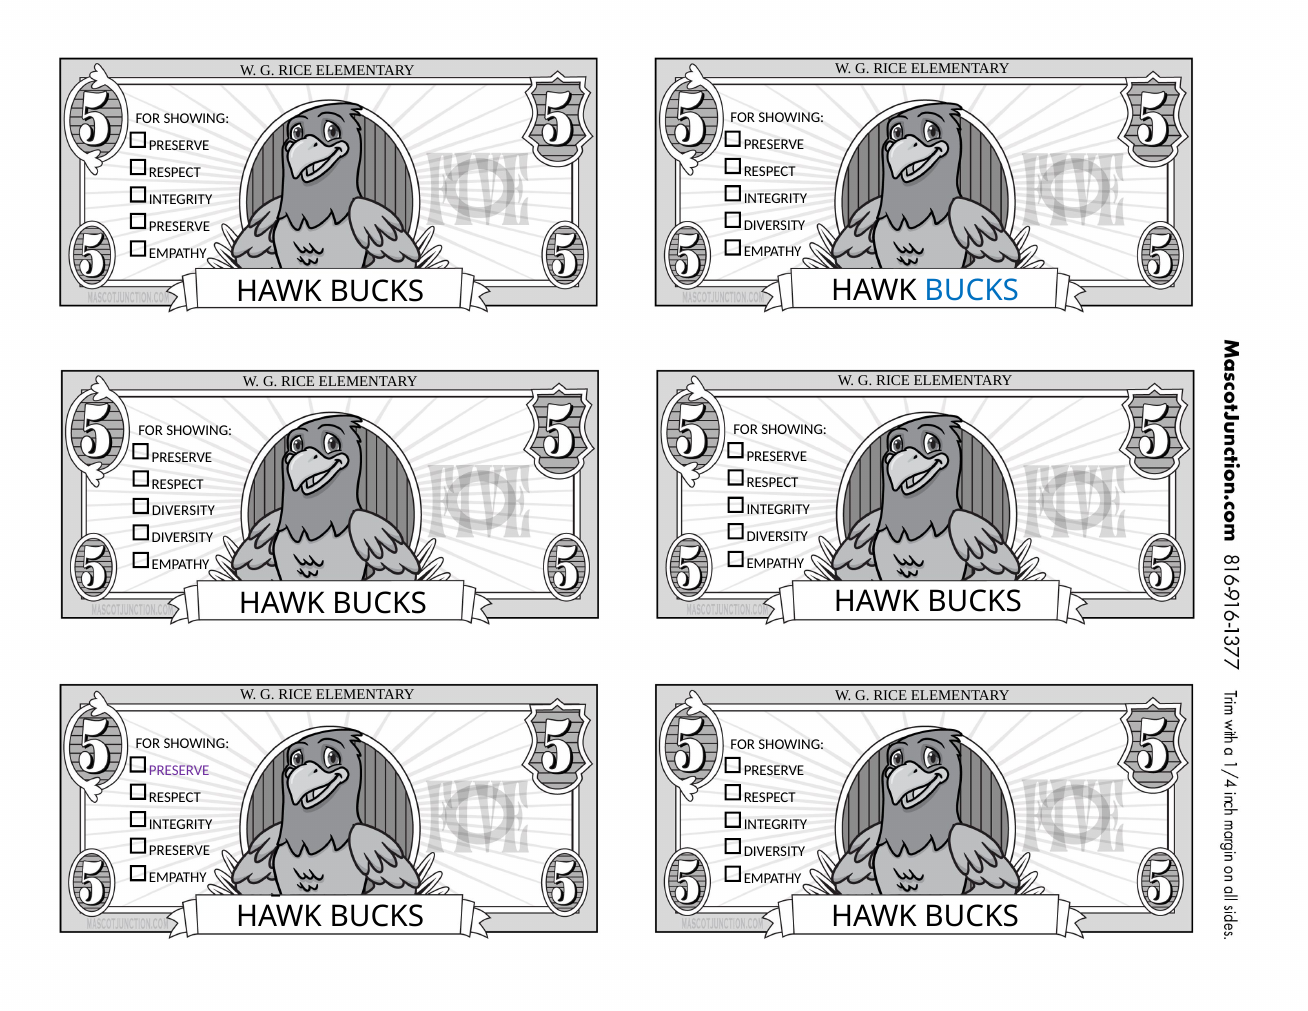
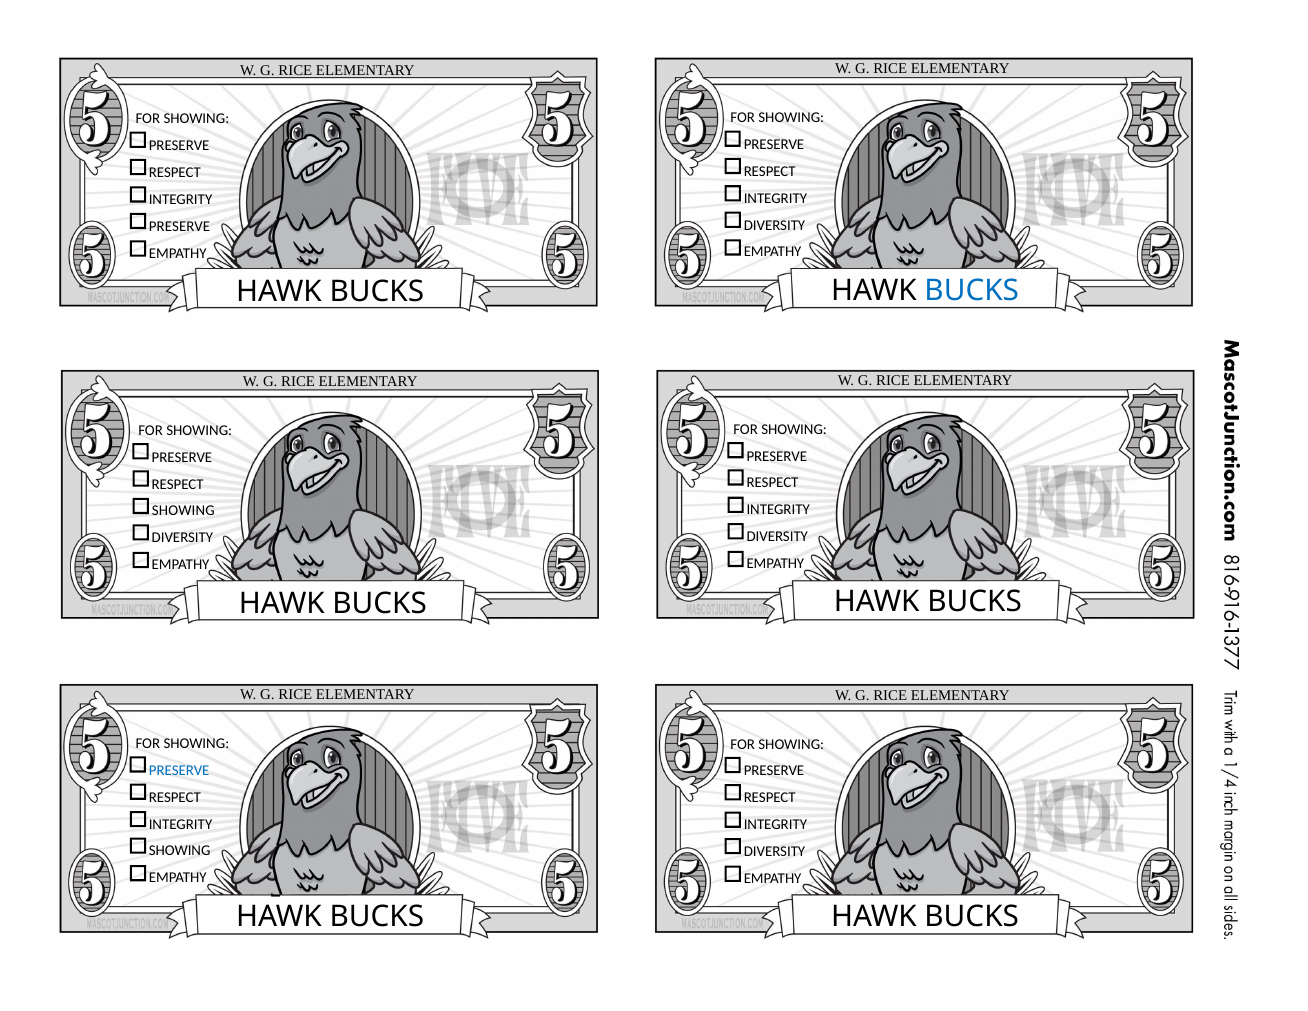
DIVERSITY: DIVERSITY -> SHOWING (183, 511)
PRESERVE colour: purple -> blue (179, 770)
PRESERVE: PRESERVE -> SHOWING (180, 851)
